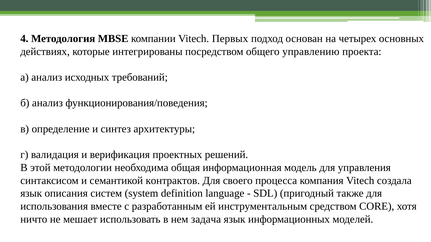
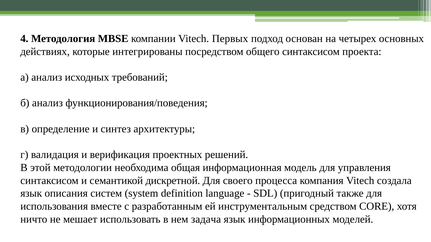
общего управлению: управлению -> синтаксисом (311, 52)
контрактов: контрактов -> дискретной (173, 181)
